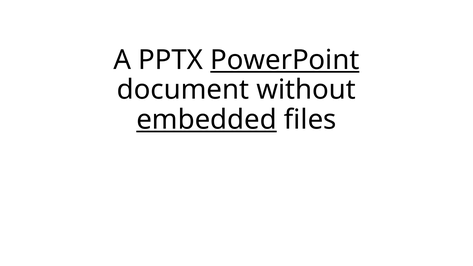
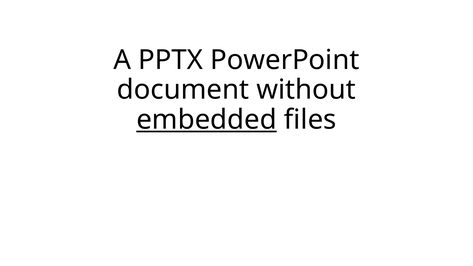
PowerPoint underline: present -> none (285, 60)
